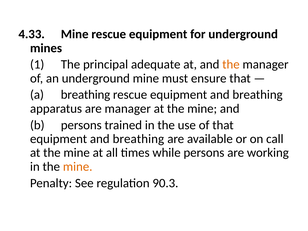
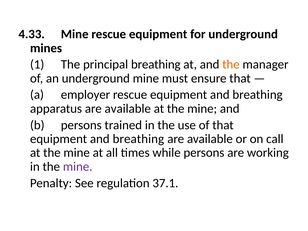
principal adequate: adequate -> breathing (156, 64)
a breathing: breathing -> employer (85, 95)
apparatus are manager: manager -> available (128, 109)
mine colour: orange -> purple (78, 167)
90.3: 90.3 -> 37.1 (165, 183)
